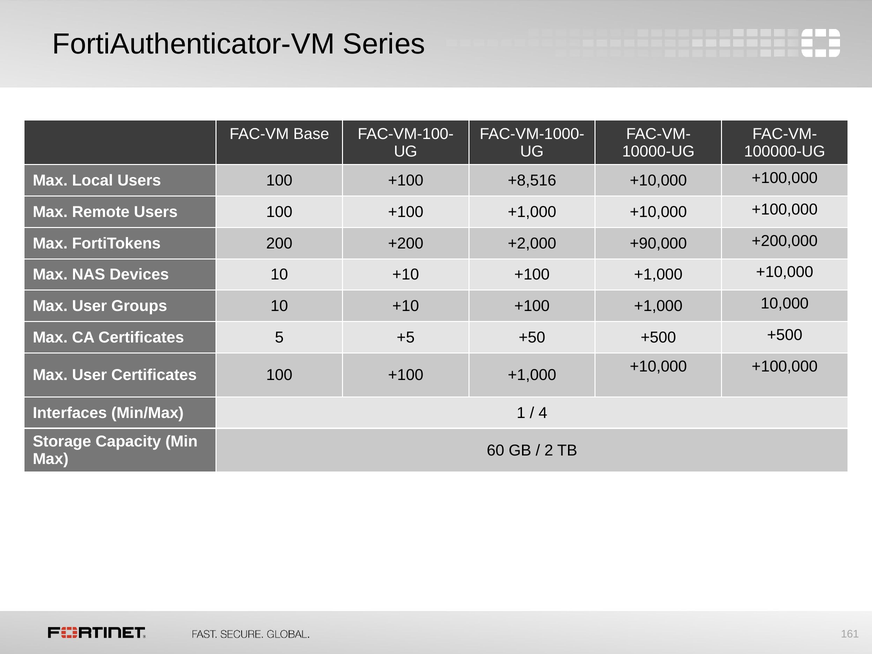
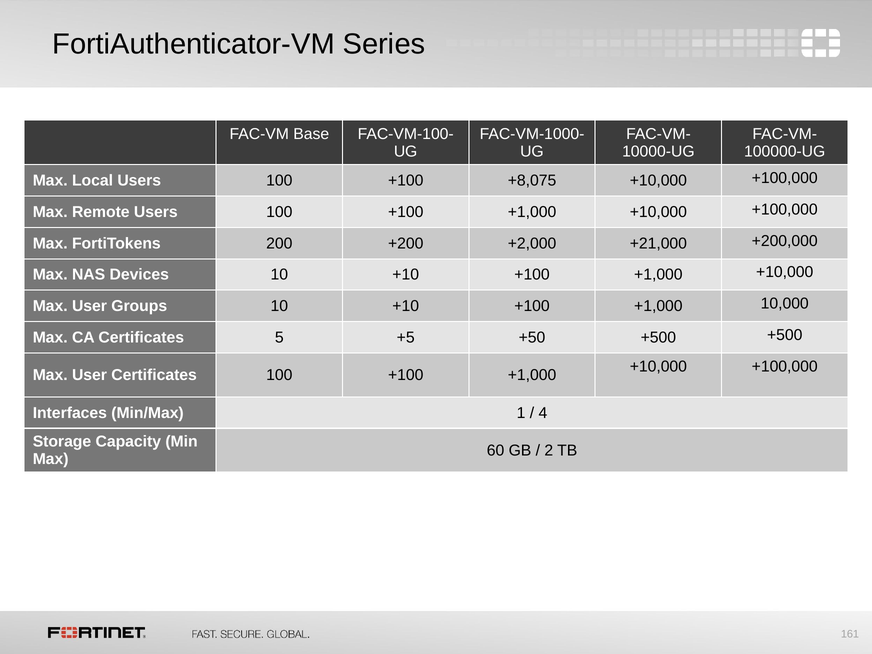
+8,516: +8,516 -> +8,075 (532, 181)
+90,000: +90,000 -> +21,000 (658, 243)
